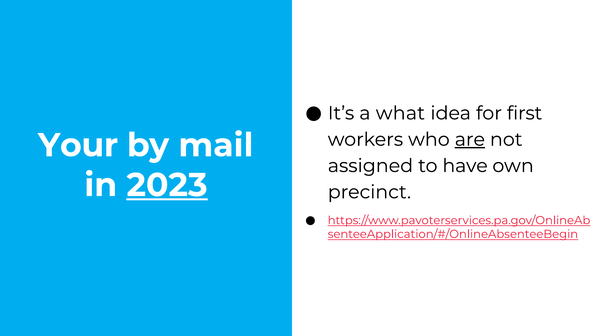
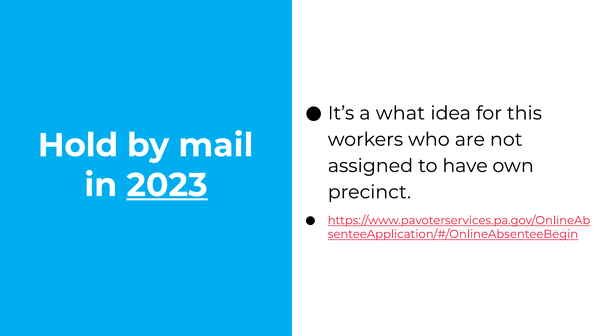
first: first -> this (524, 113)
are underline: present -> none (470, 139)
Your: Your -> Hold (78, 145)
